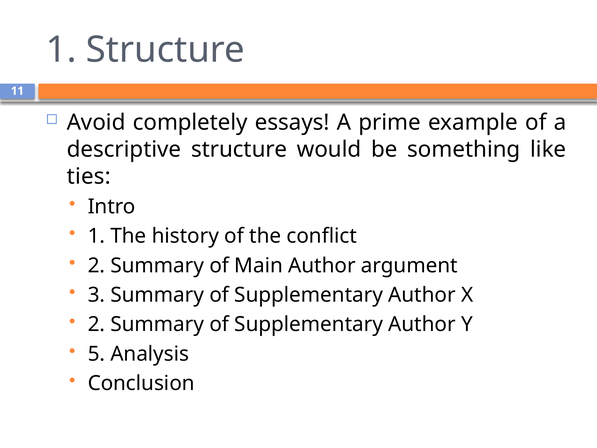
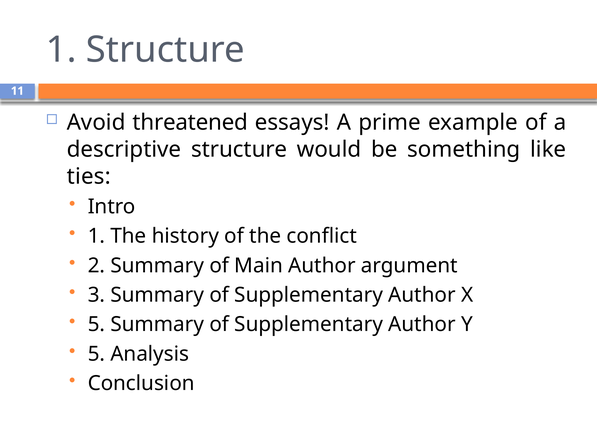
completely: completely -> threatened (190, 122)
2: 2 -> 5 (96, 324)
